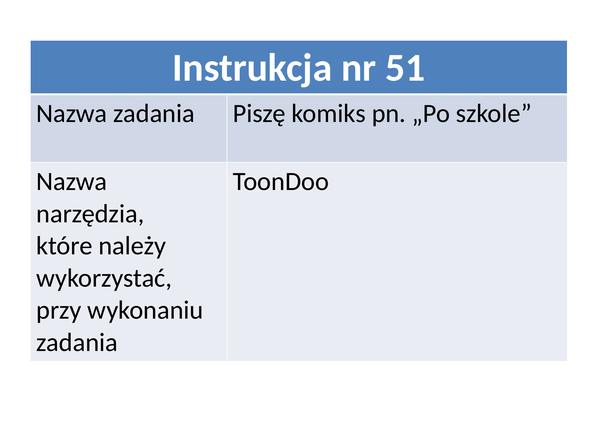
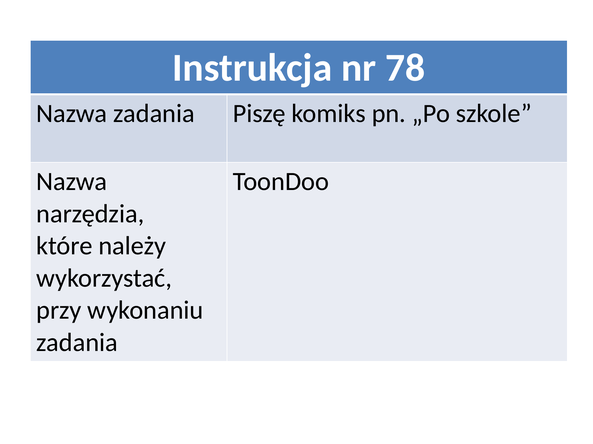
51: 51 -> 78 (405, 68)
